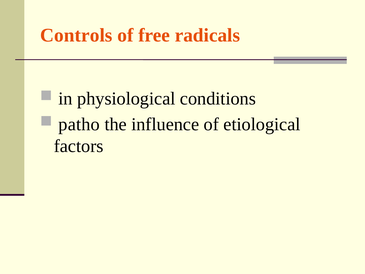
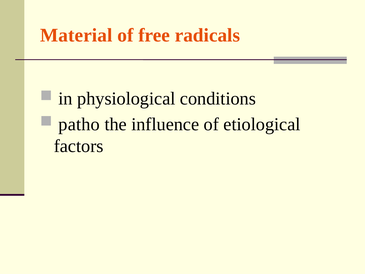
Controls: Controls -> Material (76, 35)
